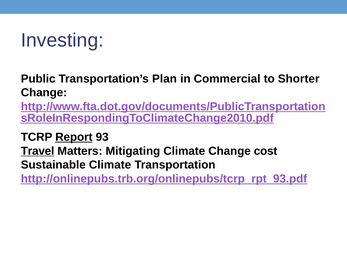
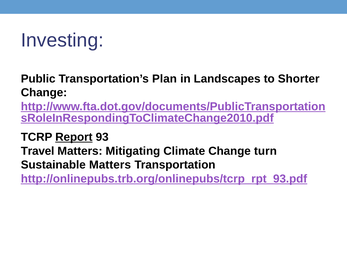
Commercial: Commercial -> Landscapes (227, 79)
Travel underline: present -> none (38, 151)
cost: cost -> turn (265, 151)
Sustainable Climate: Climate -> Matters (110, 165)
